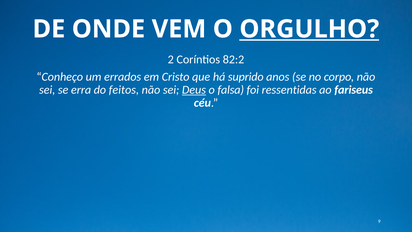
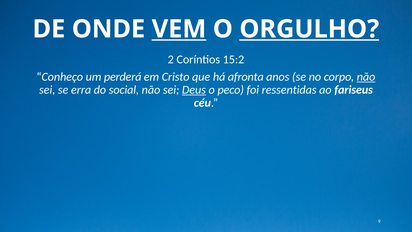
VEM underline: none -> present (179, 29)
82:2: 82:2 -> 15:2 (233, 60)
errados: errados -> perderá (123, 77)
suprido: suprido -> afronta (246, 77)
não underline: none -> present (366, 77)
feitos: feitos -> social (124, 90)
falsa: falsa -> peco (231, 90)
